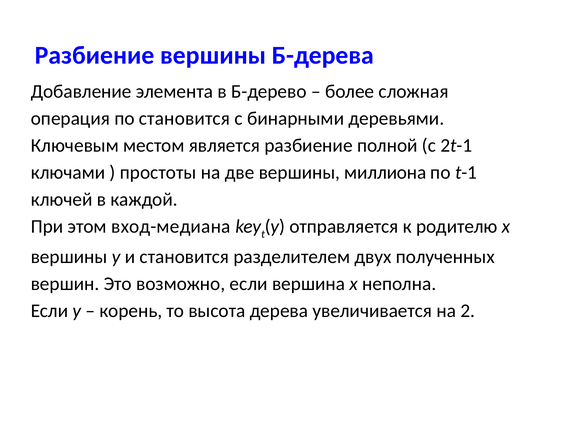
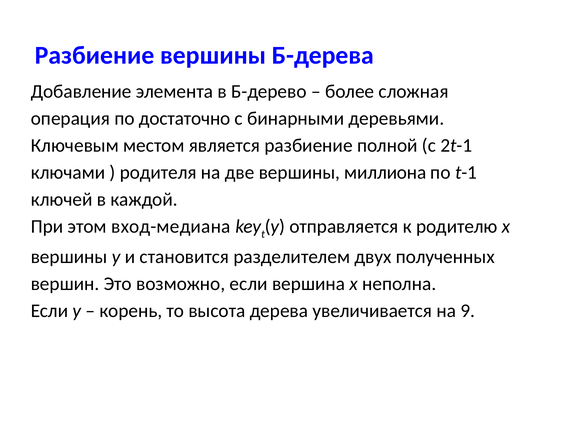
по становится: становится -> достаточно (185, 119)
простоты: простоты -> родителя (158, 173)
2: 2 -> 9 (468, 311)
